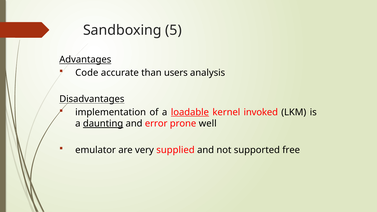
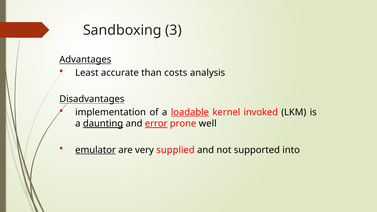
5: 5 -> 3 (174, 30)
Code: Code -> Least (87, 73)
users: users -> costs (176, 73)
error underline: none -> present (156, 124)
emulator underline: none -> present (96, 150)
free: free -> into (291, 150)
